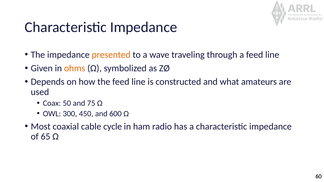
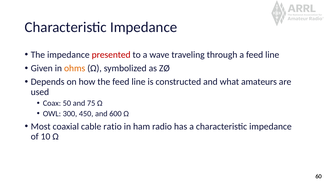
presented colour: orange -> red (111, 55)
cycle: cycle -> ratio (113, 127)
65: 65 -> 10 (46, 137)
